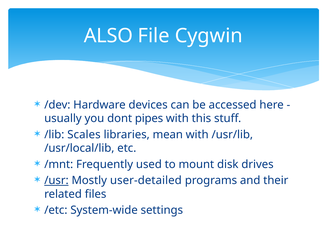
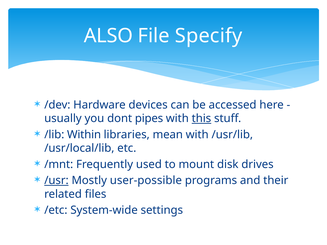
Cygwin: Cygwin -> Specify (209, 36)
this underline: none -> present (201, 119)
Scales: Scales -> Within (84, 135)
user-detailed: user-detailed -> user-possible (146, 181)
